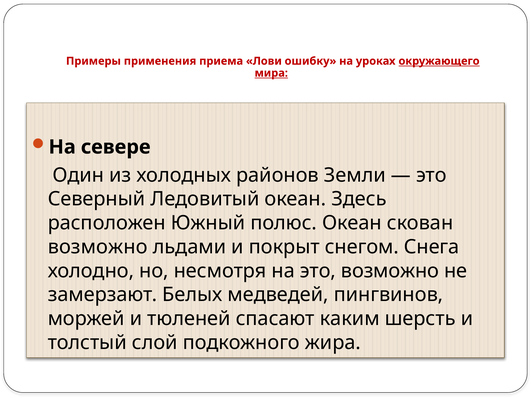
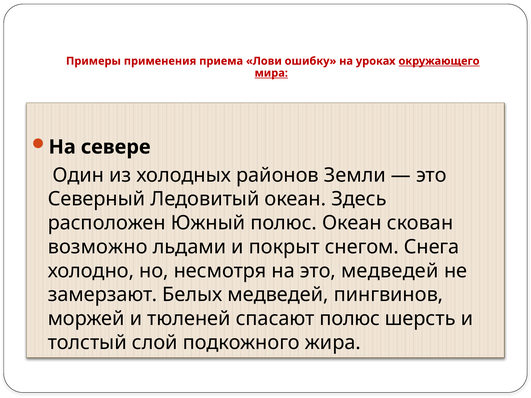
это возможно: возможно -> медведей (390, 271)
спасают каким: каким -> полюс (350, 319)
